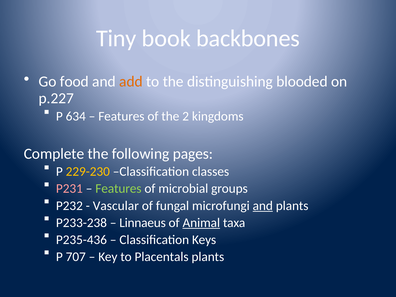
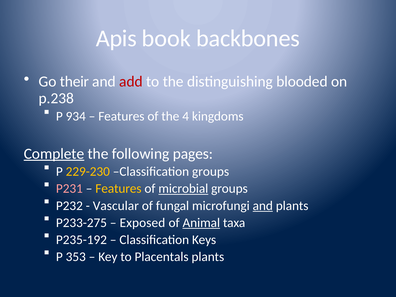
Tiny: Tiny -> Apis (116, 38)
food: food -> their (74, 82)
add colour: orange -> red (131, 82)
p.227: p.227 -> p.238 (56, 98)
634: 634 -> 934 (76, 116)
2: 2 -> 4 (186, 116)
Complete underline: none -> present (54, 154)
Classification classes: classes -> groups (211, 172)
Features colour: light green -> yellow (118, 189)
microbial underline: none -> present (183, 189)
P233-238: P233-238 -> P233-275 (81, 223)
Linnaeus: Linnaeus -> Exposed (142, 223)
P235-436: P235-436 -> P235-192 (81, 240)
707: 707 -> 353 (76, 257)
